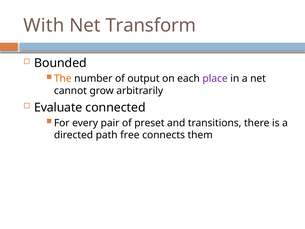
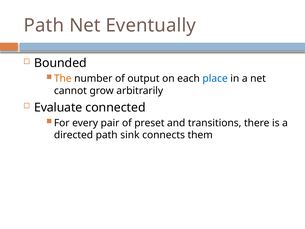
With: With -> Path (44, 25)
Transform: Transform -> Eventually (151, 25)
place colour: purple -> blue (215, 79)
free: free -> sink (130, 135)
